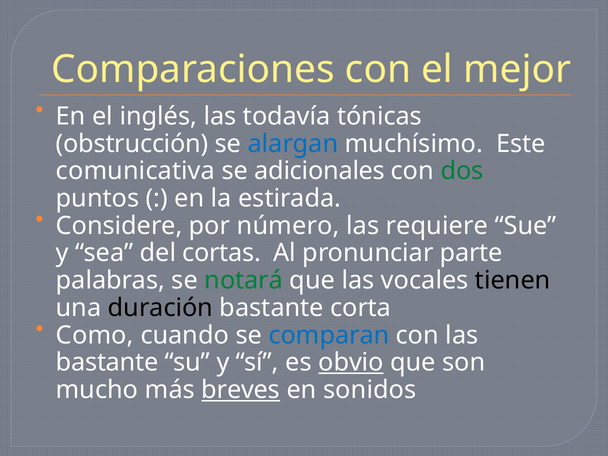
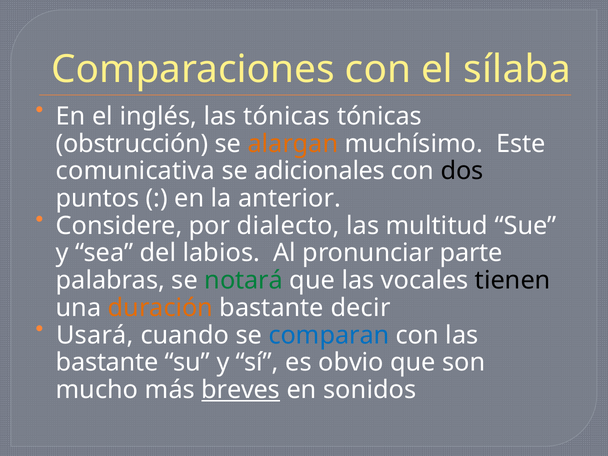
mejor: mejor -> sílaba (517, 69)
las todavía: todavía -> tónicas (287, 116)
alargan colour: blue -> orange (293, 144)
dos colour: green -> black (462, 171)
estirada: estirada -> anterior (290, 198)
número: número -> dialecto (288, 226)
requiere: requiere -> multitud (437, 226)
cortas: cortas -> labios (221, 253)
duración colour: black -> orange (160, 308)
corta: corta -> decir (361, 308)
Como: Como -> Usará (95, 335)
obvio underline: present -> none (351, 363)
